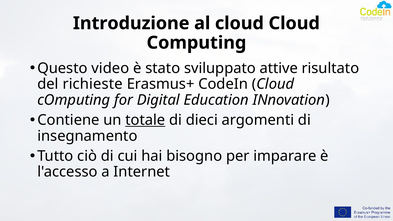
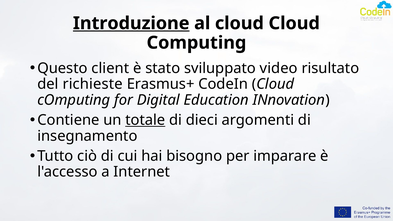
Introduzione underline: none -> present (131, 23)
video: video -> client (110, 68)
attive: attive -> video (279, 68)
